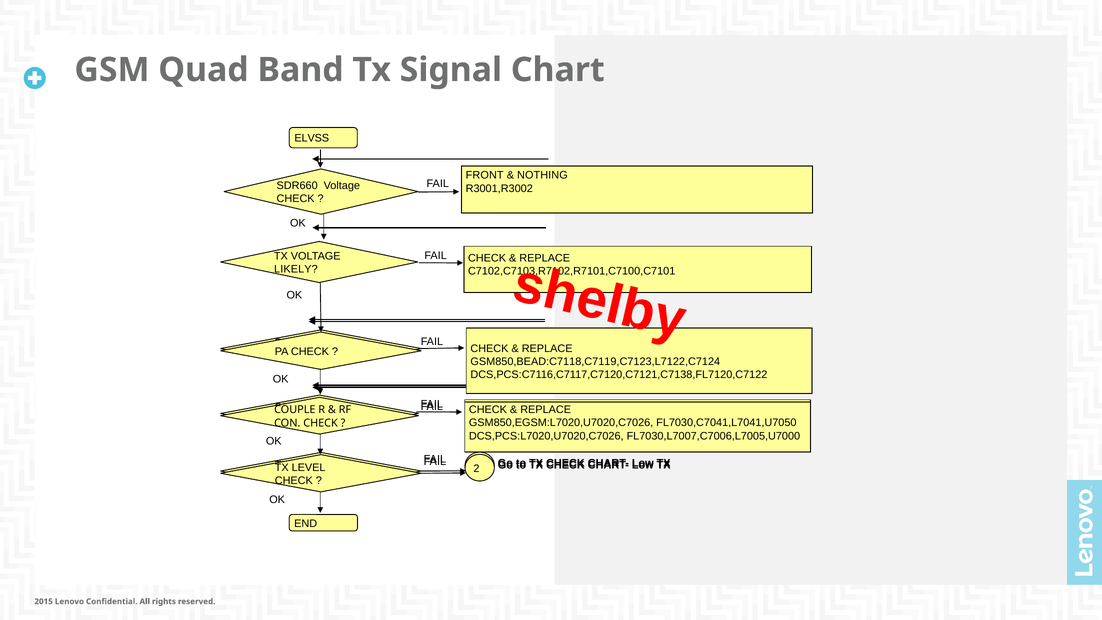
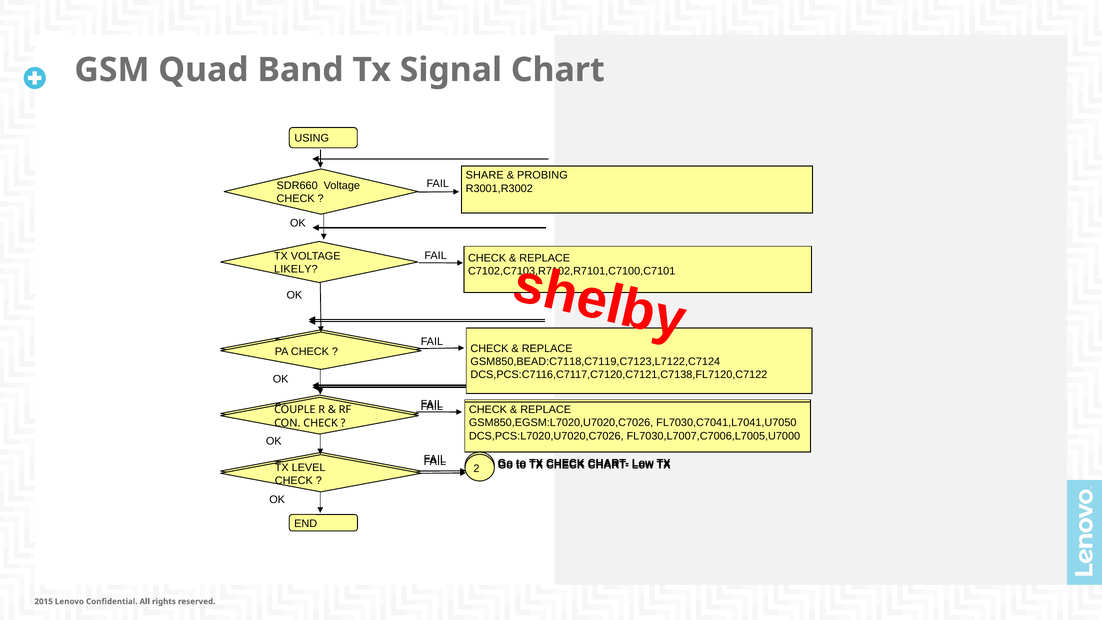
ELVSS: ELVSS -> USING (312, 138)
FRONT: FRONT -> SHARE (485, 175)
NOTHING: NOTHING -> PROBING (542, 175)
